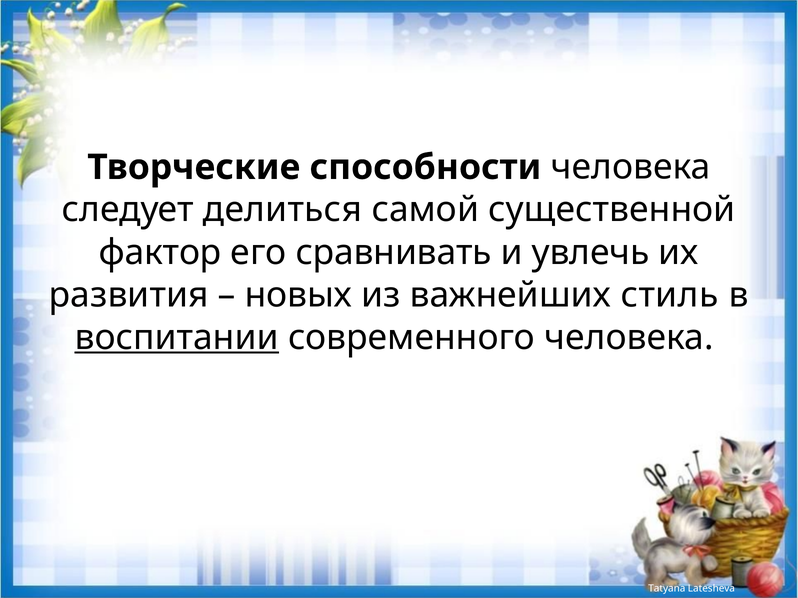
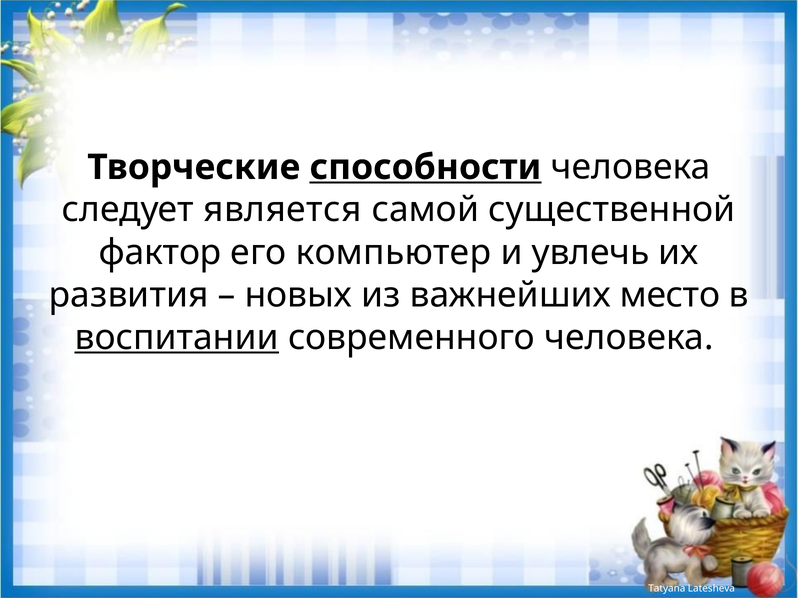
способности underline: none -> present (425, 167)
делиться: делиться -> является (282, 210)
сравнивать: сравнивать -> компьютер (393, 253)
стиль: стиль -> место (670, 295)
